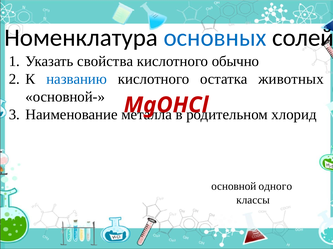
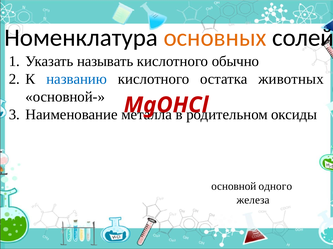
основных colour: blue -> orange (215, 38)
свойства: свойства -> называть (105, 62)
хлорид: хлорид -> оксиды (294, 115)
классы: классы -> железа (253, 201)
